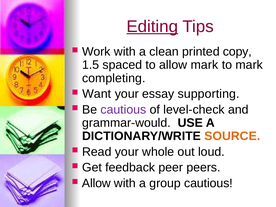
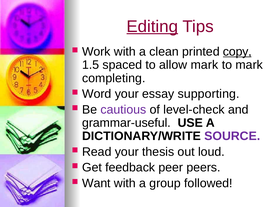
copy underline: none -> present (237, 52)
Want: Want -> Word (97, 94)
grammar-would: grammar-would -> grammar-useful (126, 123)
SOURCE colour: orange -> purple (232, 136)
whole: whole -> thesis (158, 152)
Allow: Allow -> Want (96, 183)
group cautious: cautious -> followed (208, 183)
